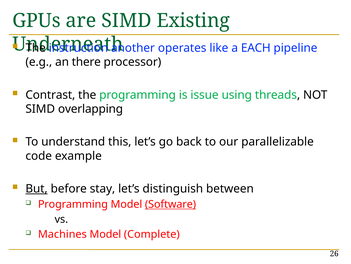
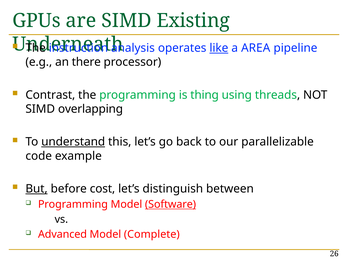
another: another -> analysis (133, 48)
like underline: none -> present (219, 48)
EACH: EACH -> AREA (256, 48)
issue: issue -> thing (205, 95)
understand underline: none -> present (73, 141)
stay: stay -> cost (102, 188)
Machines: Machines -> Advanced (62, 234)
